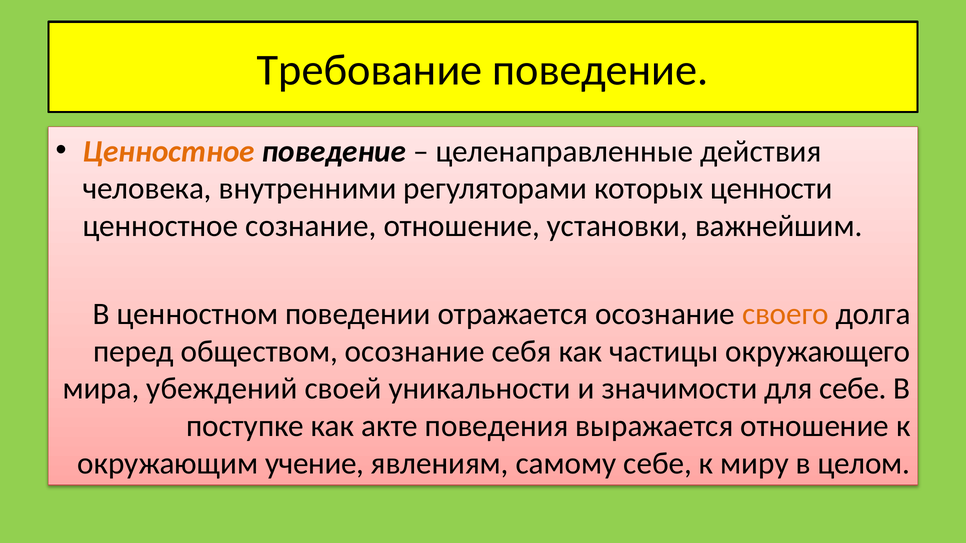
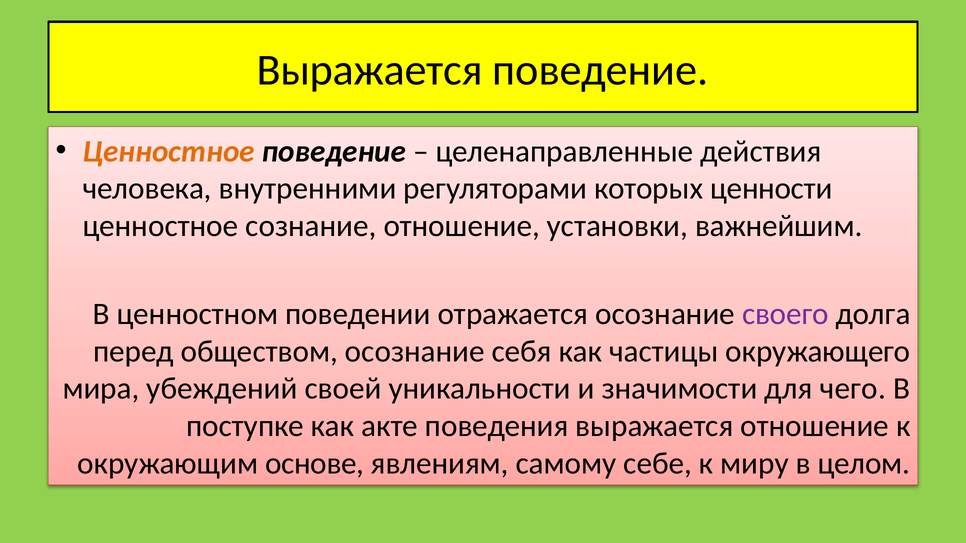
Требование: Требование -> Выражается (370, 70)
своего colour: orange -> purple (785, 314)
для себе: себе -> чего (853, 389)
учение: учение -> основе (315, 464)
